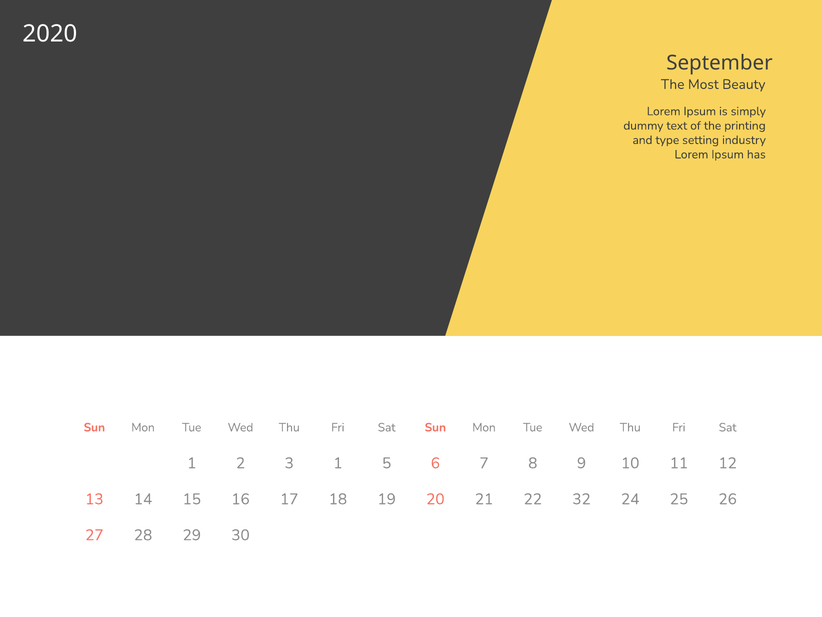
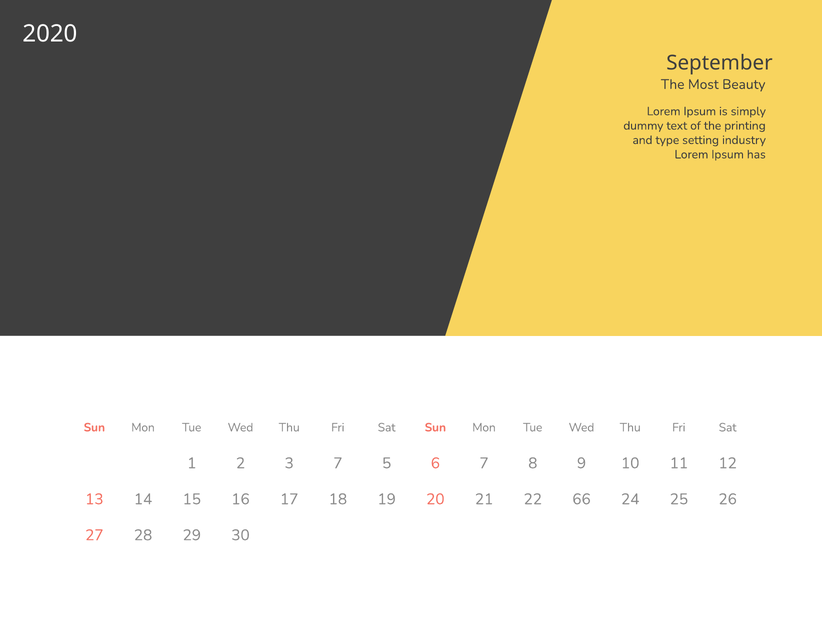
3 1: 1 -> 7 (338, 463)
32: 32 -> 66 (582, 499)
